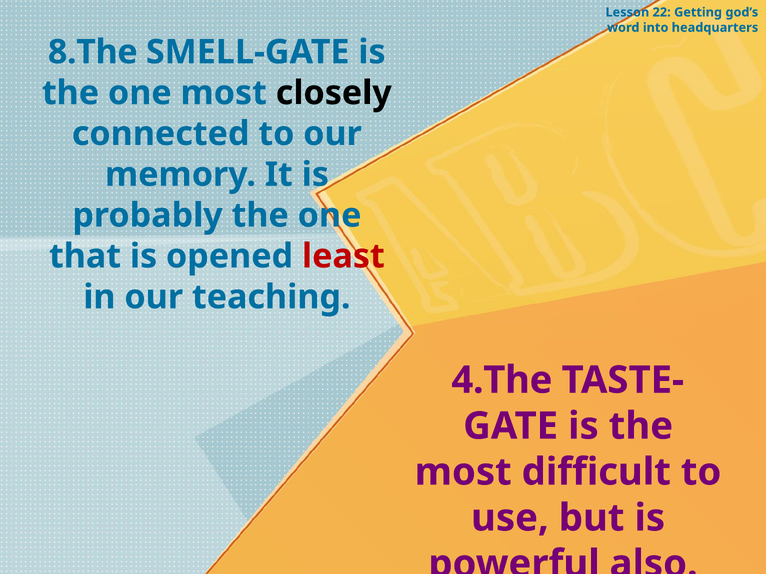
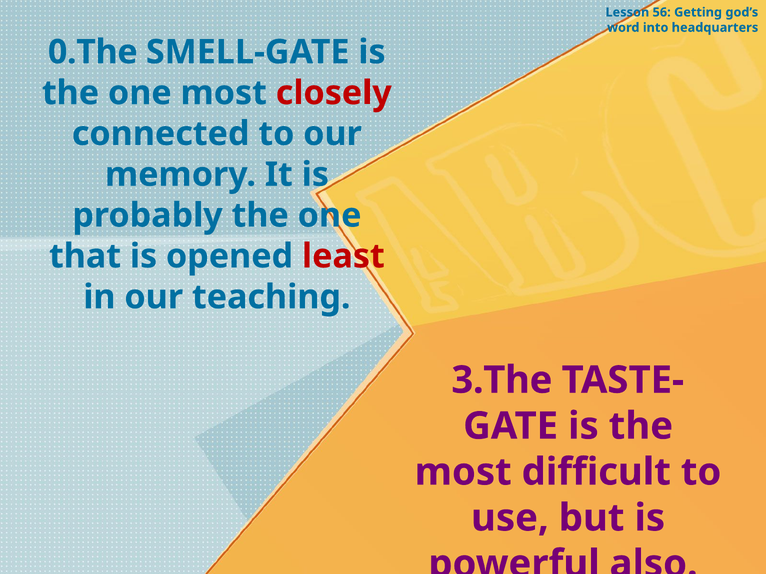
22: 22 -> 56 (662, 12)
8.The: 8.The -> 0.The (93, 52)
closely colour: black -> red (334, 93)
4.The: 4.The -> 3.The (502, 380)
